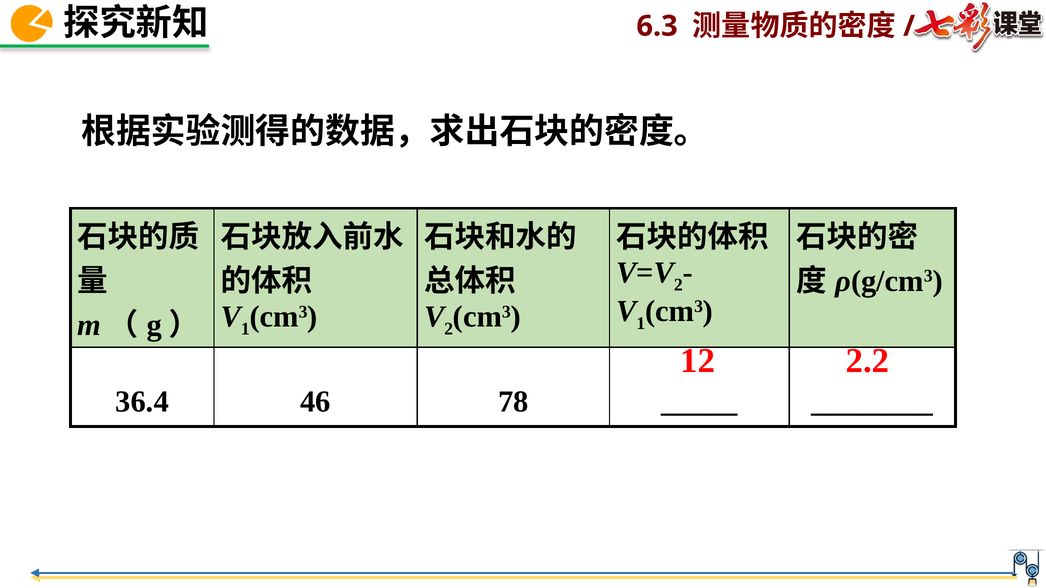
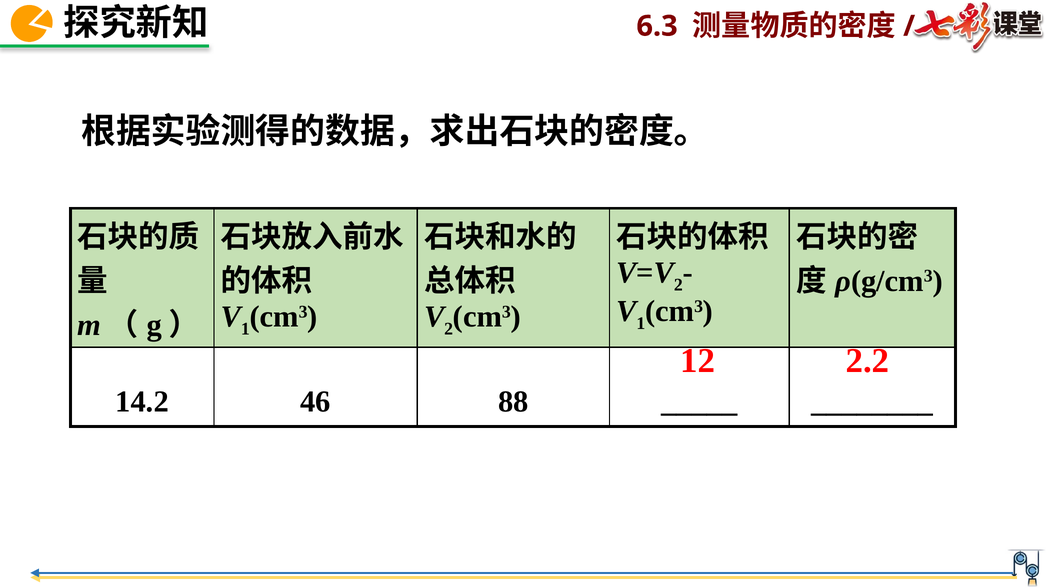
36.4: 36.4 -> 14.2 (142, 402)
78: 78 -> 88 (513, 402)
